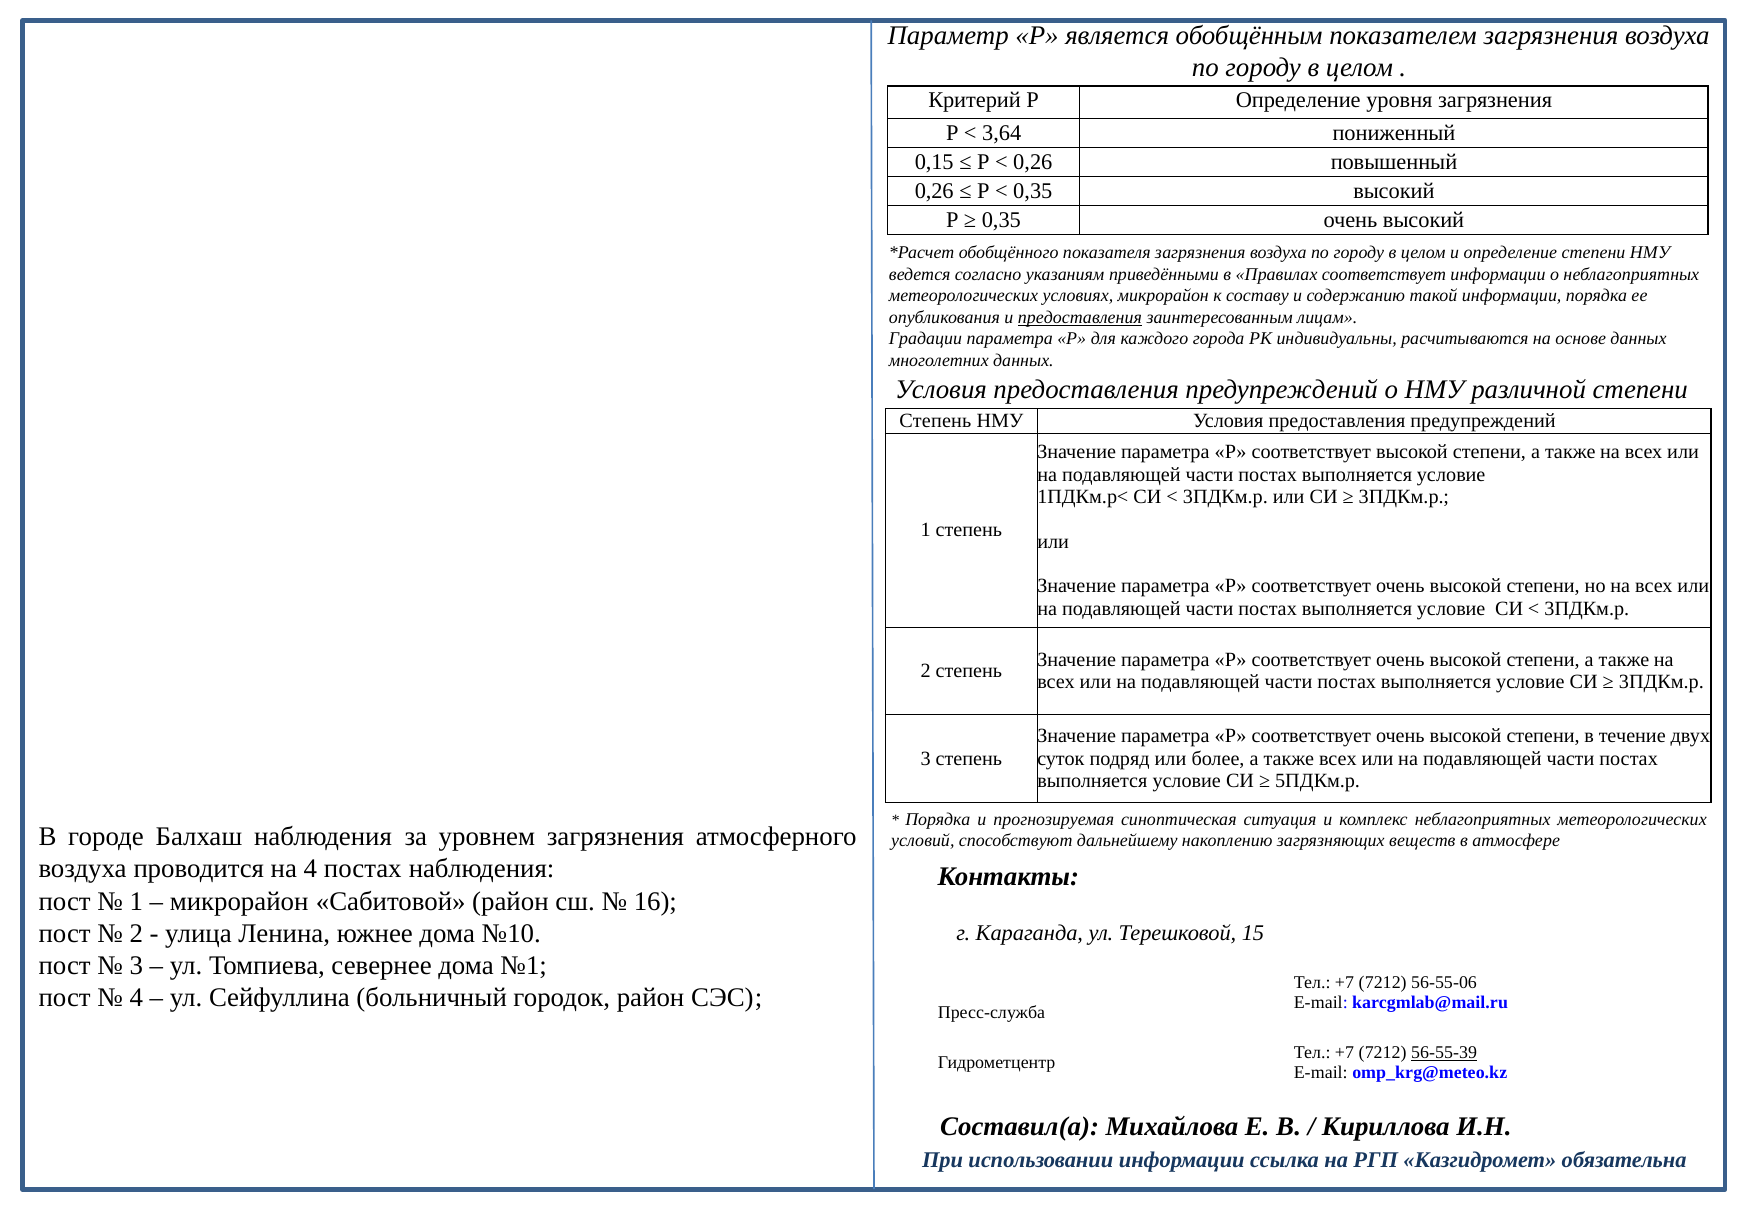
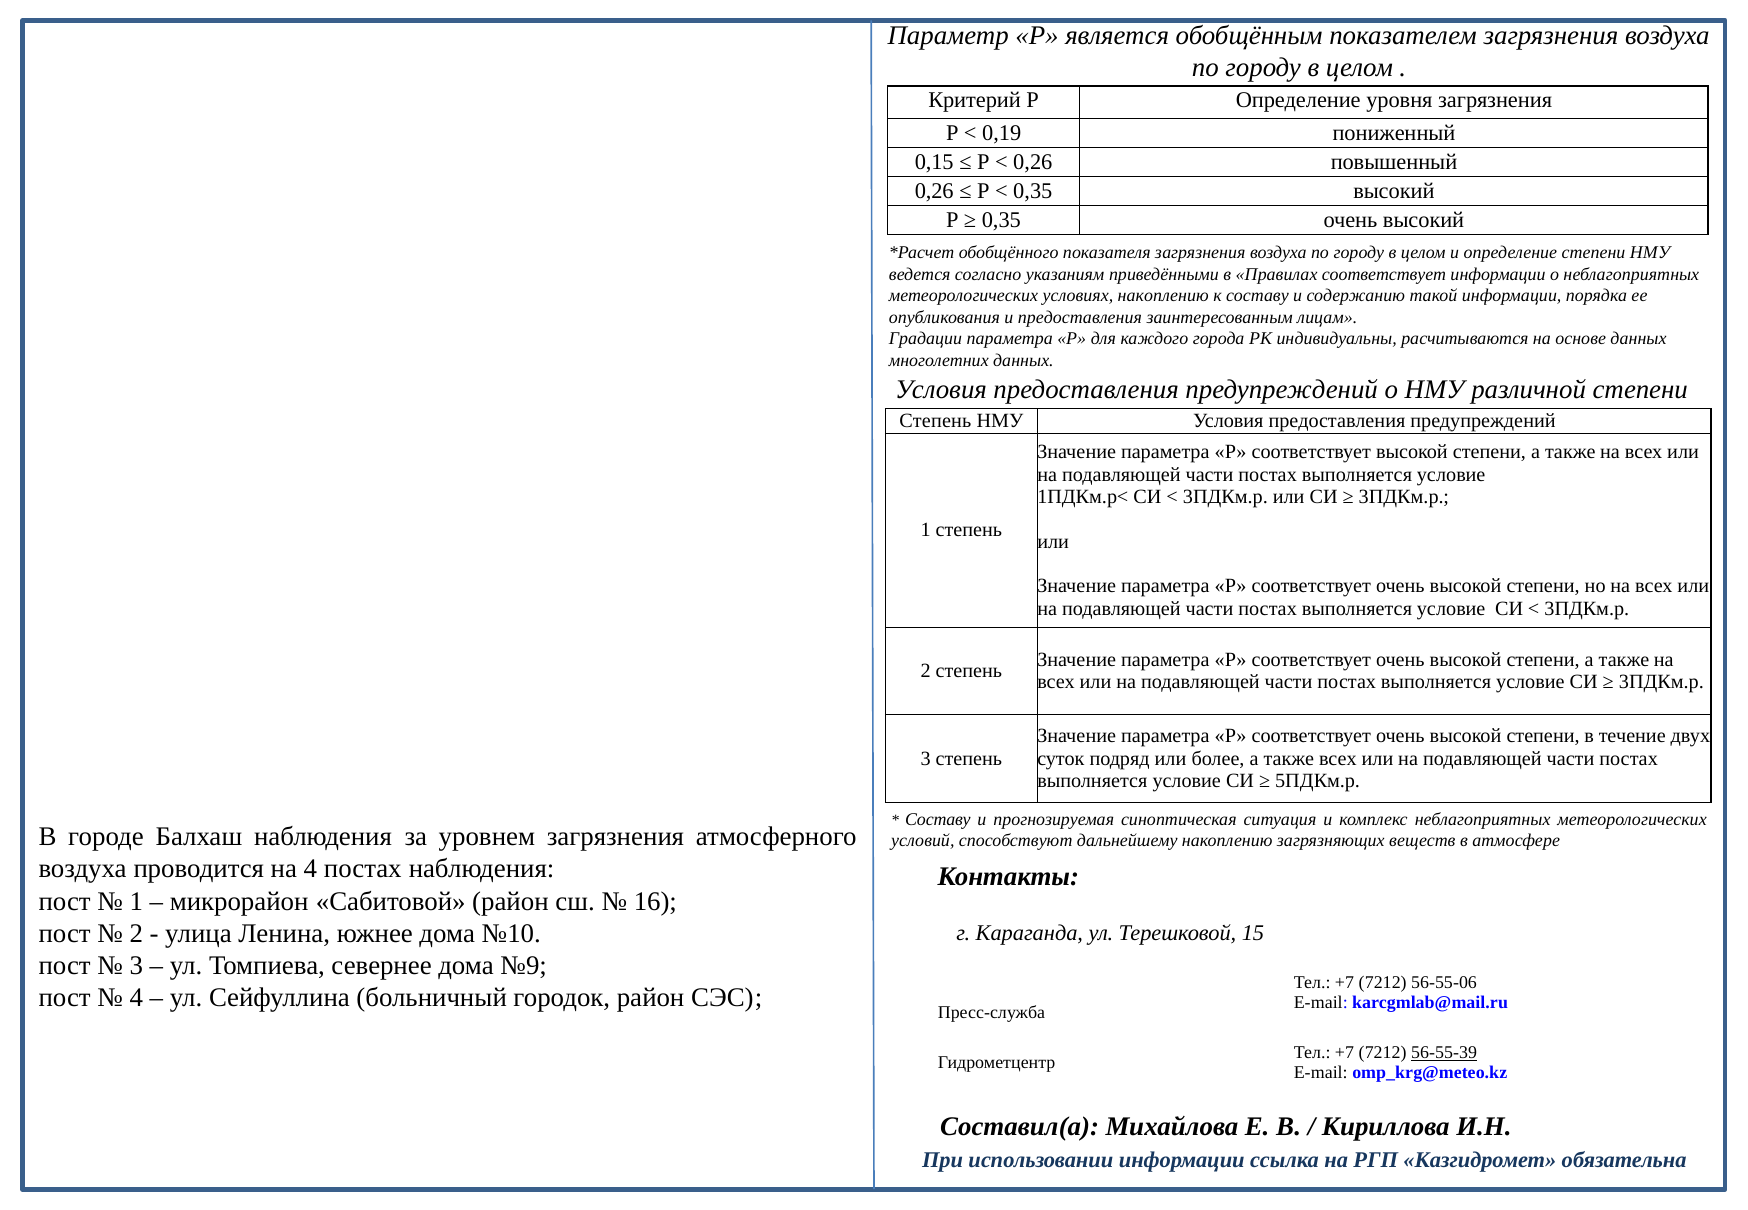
3,64: 3,64 -> 0,19 (1002, 133)
условиях микрорайон: микрорайон -> накоплению (1163, 296)
предоставления underline: present -> none (1080, 317)
Порядка: Порядка -> Составу (938, 820)
№1: №1 -> №9 (524, 966)
